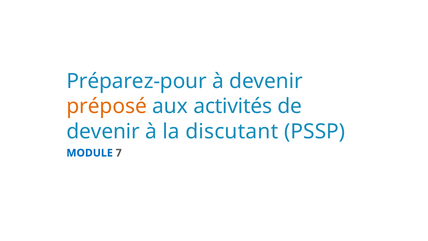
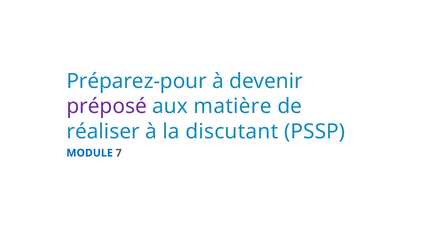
préposé colour: orange -> purple (107, 106)
activités: activités -> matière (233, 106)
devenir: devenir -> réaliser (103, 131)
